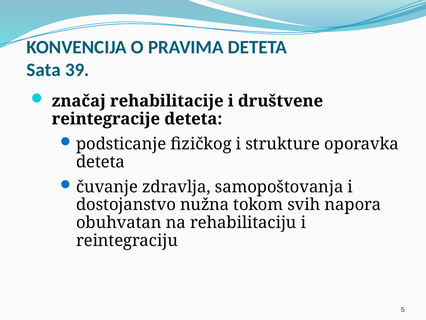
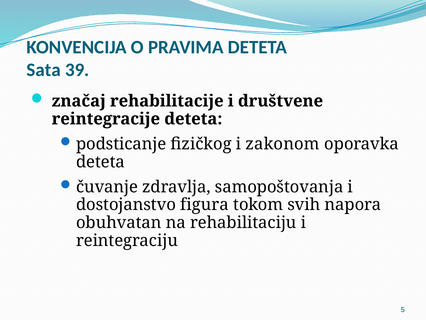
strukture: strukture -> zakonom (283, 144)
nužna: nužna -> figura (204, 205)
